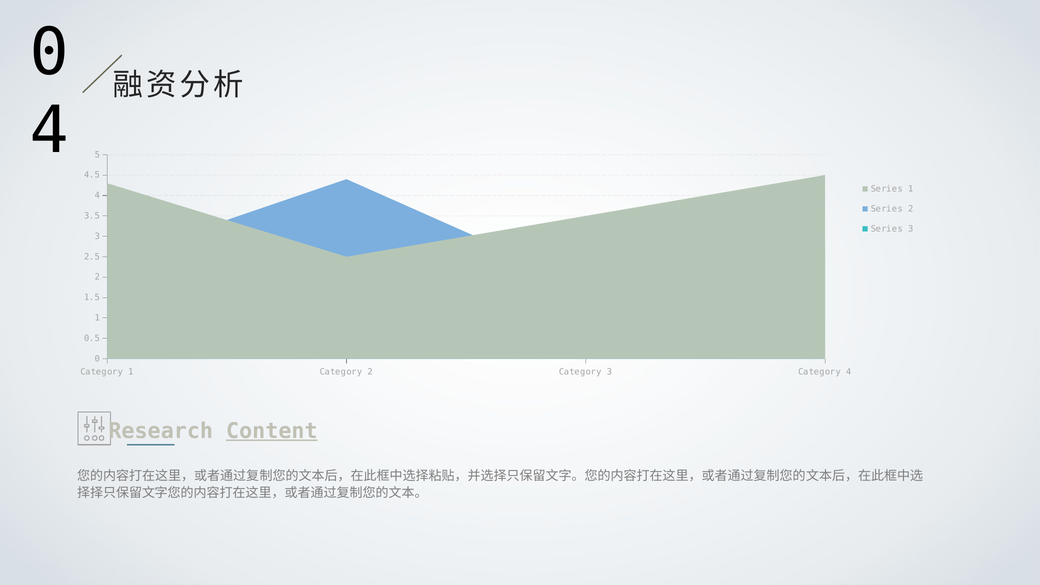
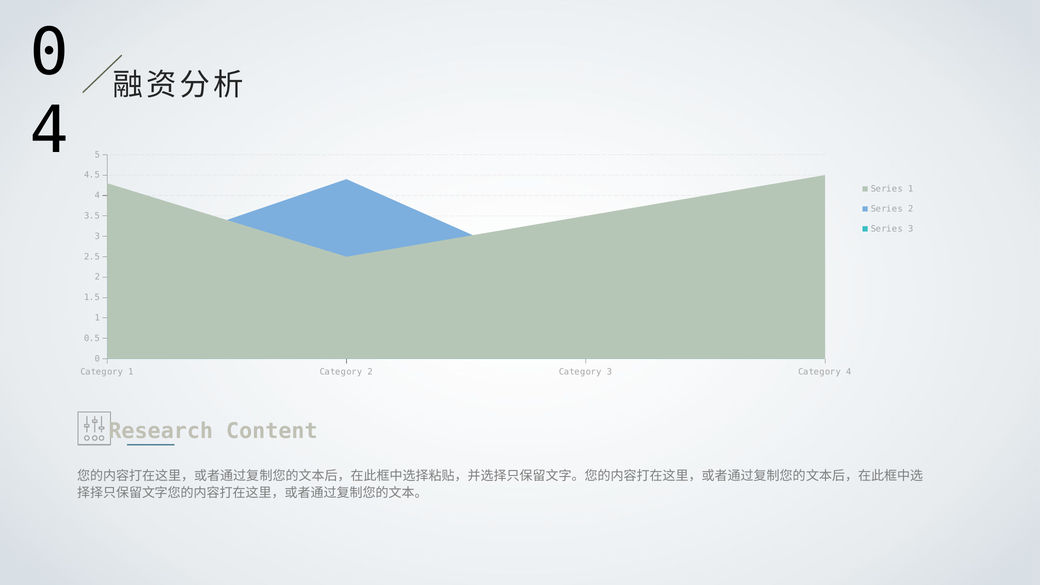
Content underline: present -> none (272, 431)
